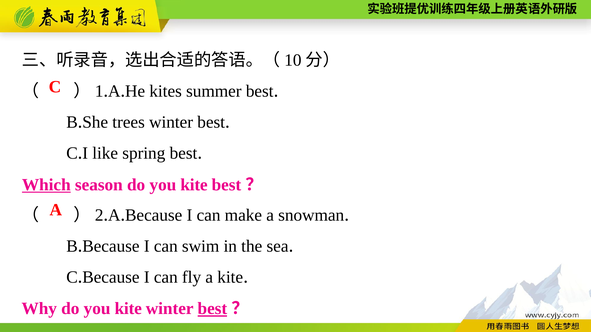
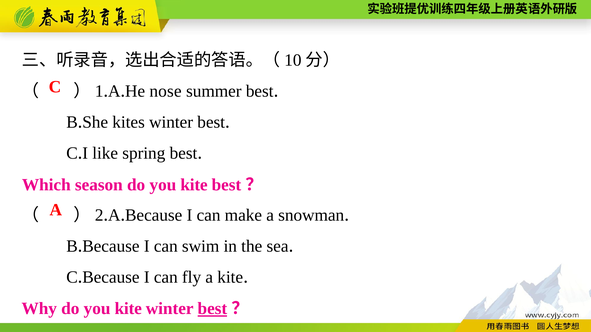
kites: kites -> nose (166, 91)
trees: trees -> kites (129, 122)
Which underline: present -> none (46, 185)
